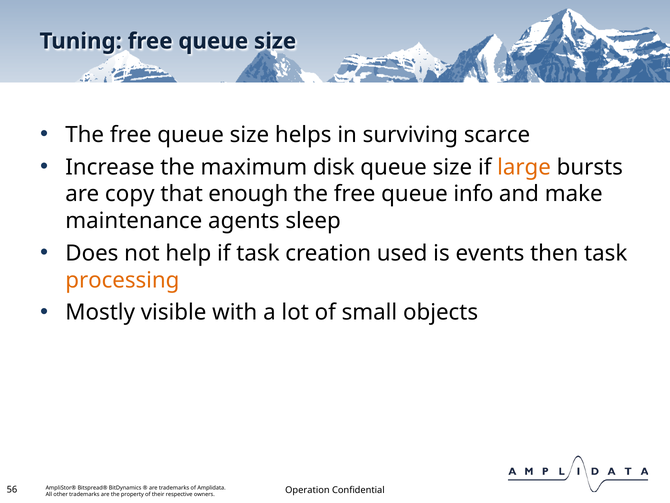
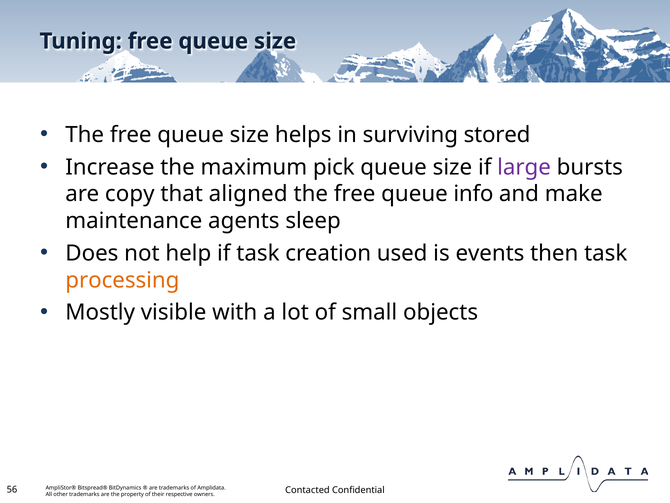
scarce: scarce -> stored (497, 135)
disk: disk -> pick (334, 167)
large colour: orange -> purple (524, 167)
enough: enough -> aligned (248, 194)
Operation: Operation -> Contacted (307, 490)
